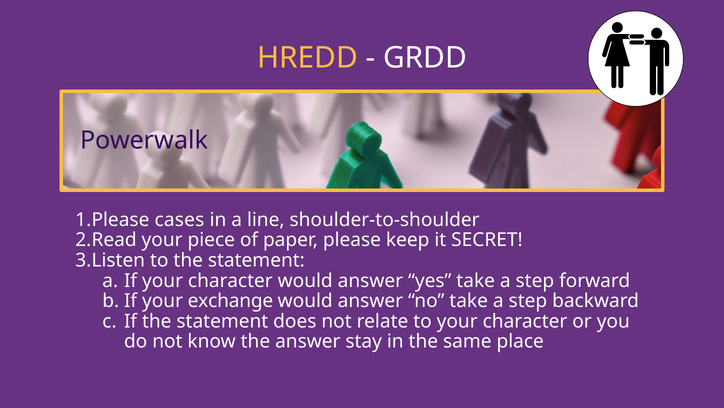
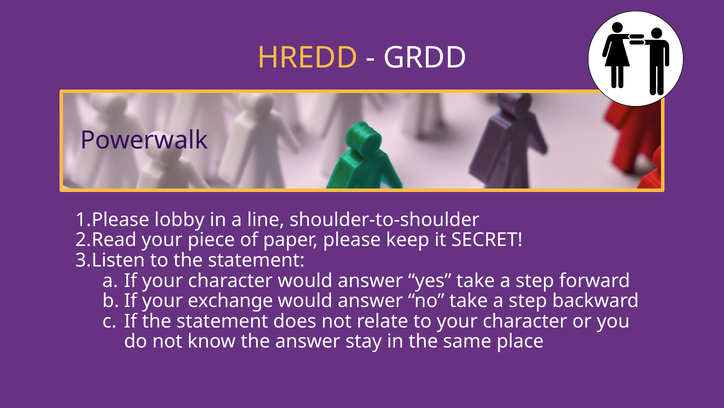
cases: cases -> lobby (179, 219)
